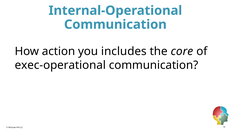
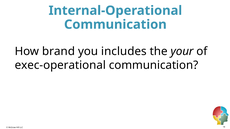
action: action -> brand (58, 52)
core: core -> your (182, 52)
